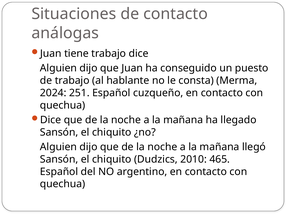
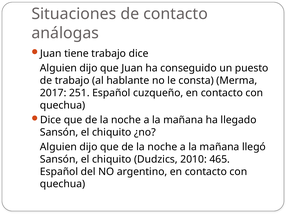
2024: 2024 -> 2017 (53, 93)
